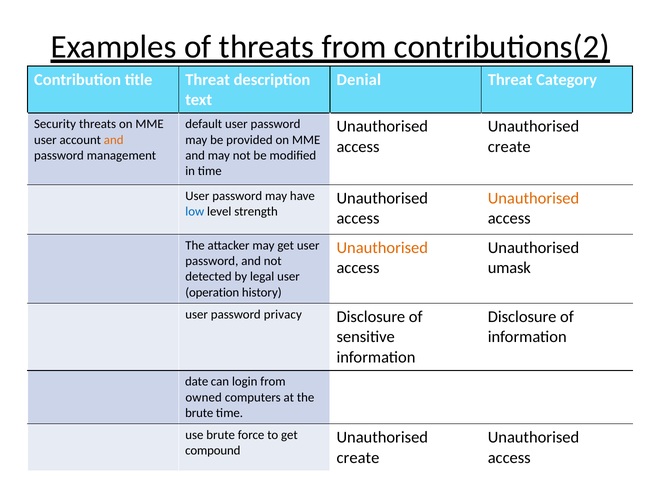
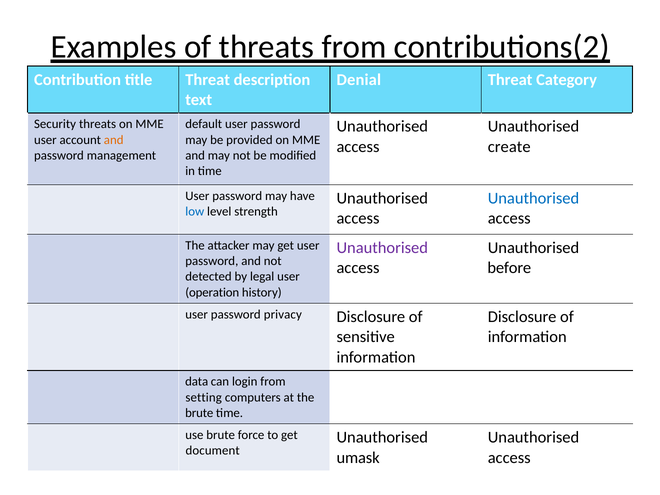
Unauthorised colour: orange -> blue (533, 198)
Unauthorised colour: orange -> purple (382, 248)
umask: umask -> before (509, 268)
date: date -> data (197, 382)
owned: owned -> setting (204, 397)
compound: compound -> document (213, 451)
create: create -> umask (358, 458)
